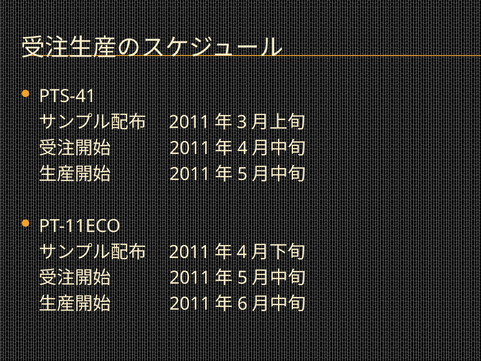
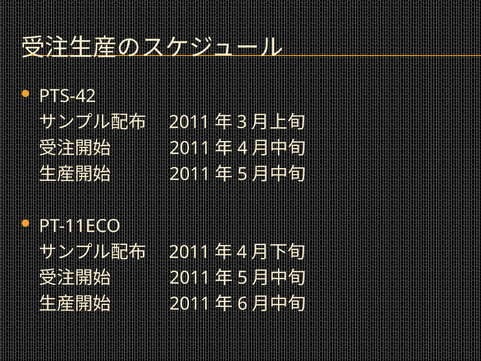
PTS-41: PTS-41 -> PTS-42 (67, 96)
